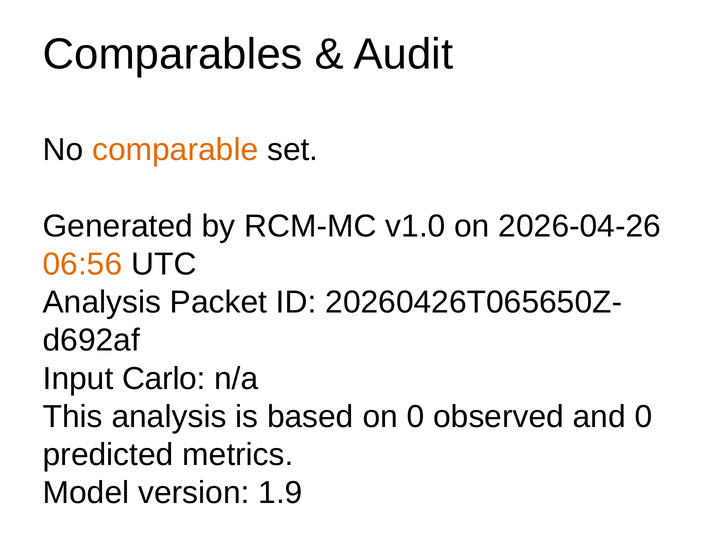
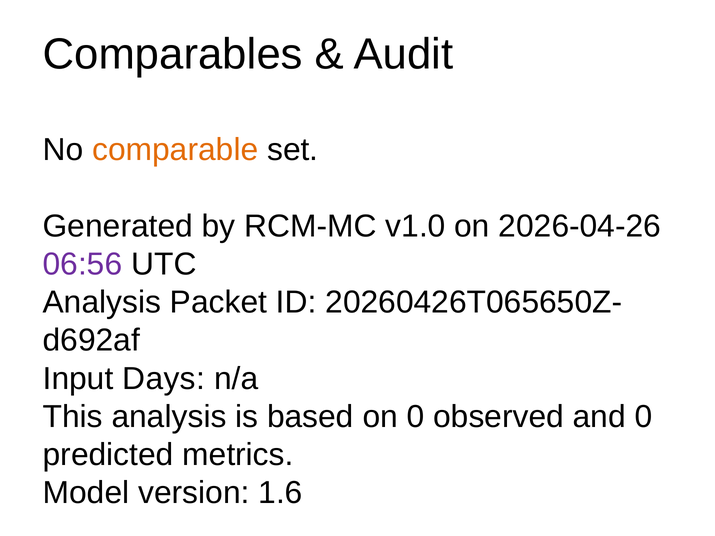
06:56 colour: orange -> purple (83, 264)
Carlo: Carlo -> Days (164, 379)
1.9: 1.9 -> 1.6 (280, 493)
